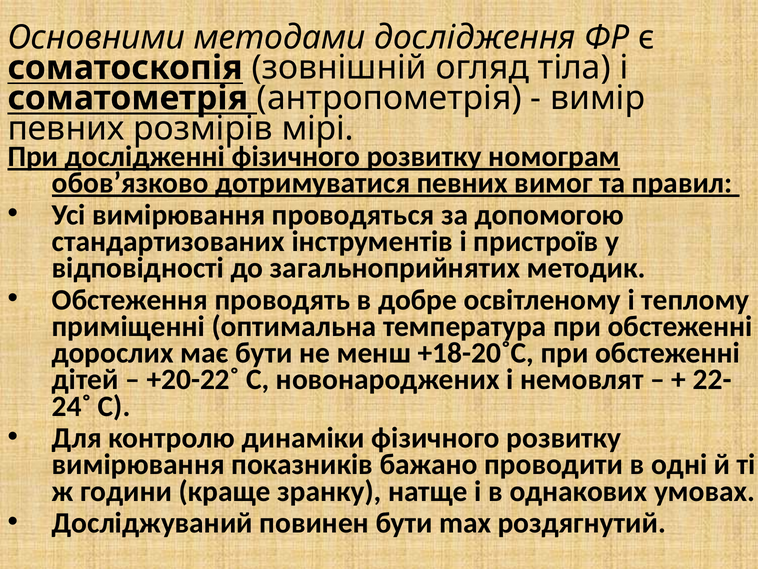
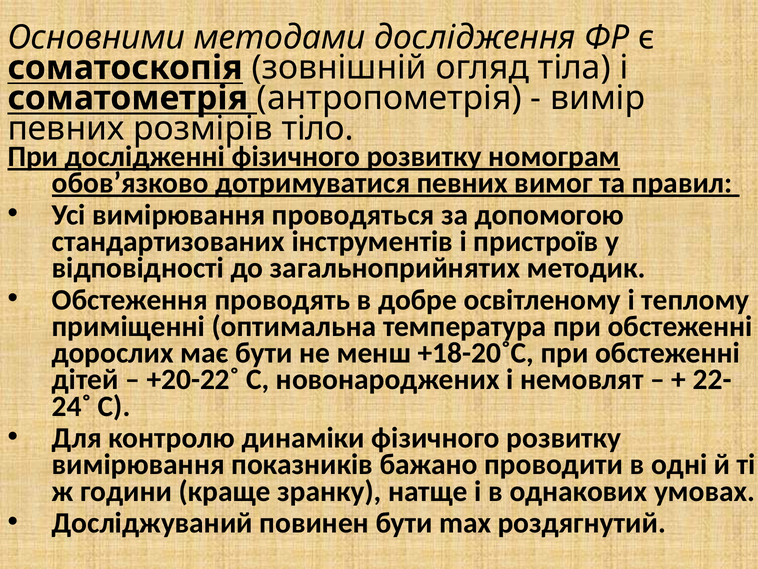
мірі: мірі -> тіло (318, 128)
